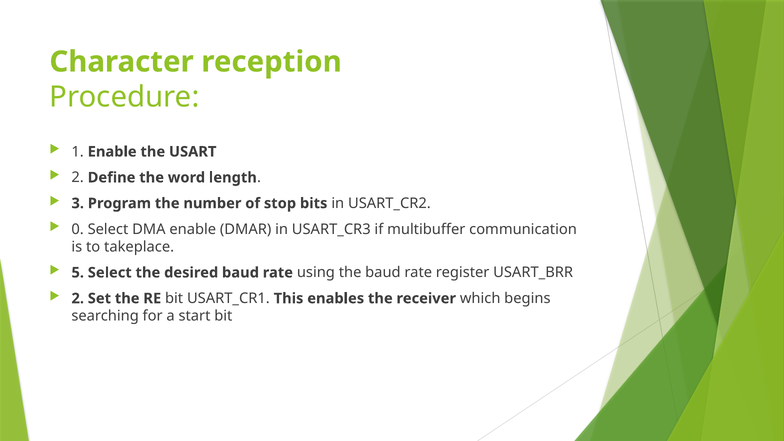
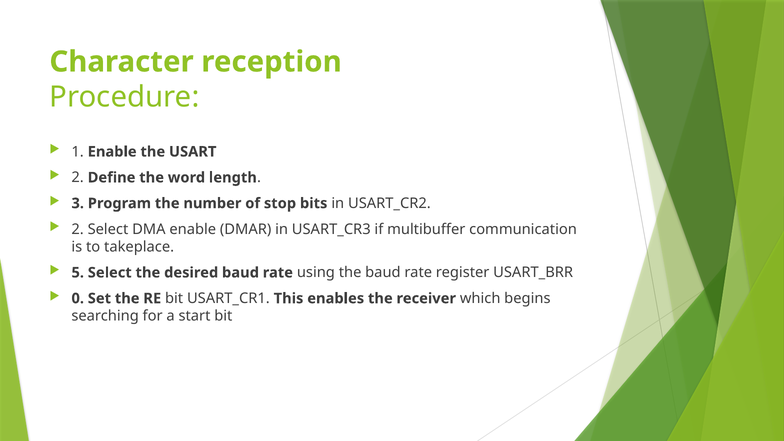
0: 0 -> 2 (78, 229)
2: 2 -> 0 (78, 298)
